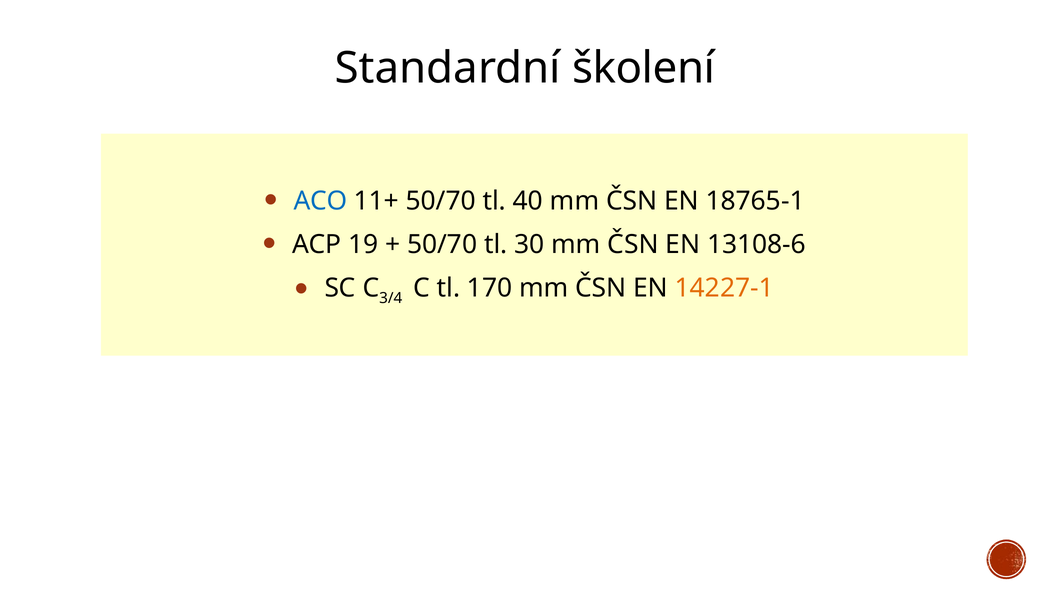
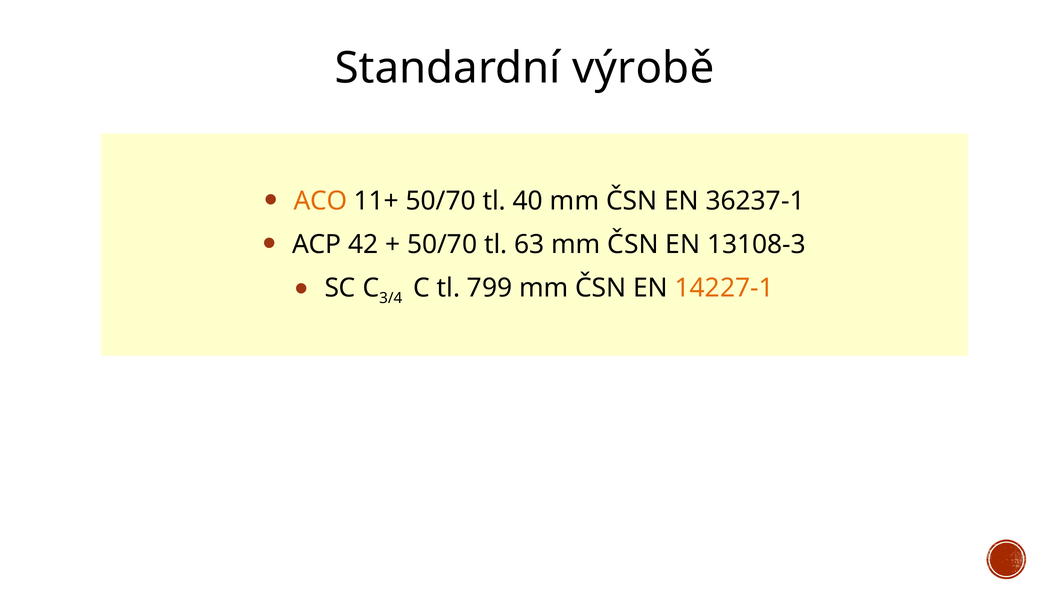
školení: školení -> výrobě (643, 68)
ACO colour: blue -> orange (320, 201)
18765-1: 18765-1 -> 36237-1 (755, 201)
19: 19 -> 42 (363, 244)
30: 30 -> 63 (529, 244)
13108-6: 13108-6 -> 13108-3 (757, 244)
170: 170 -> 799 (490, 288)
